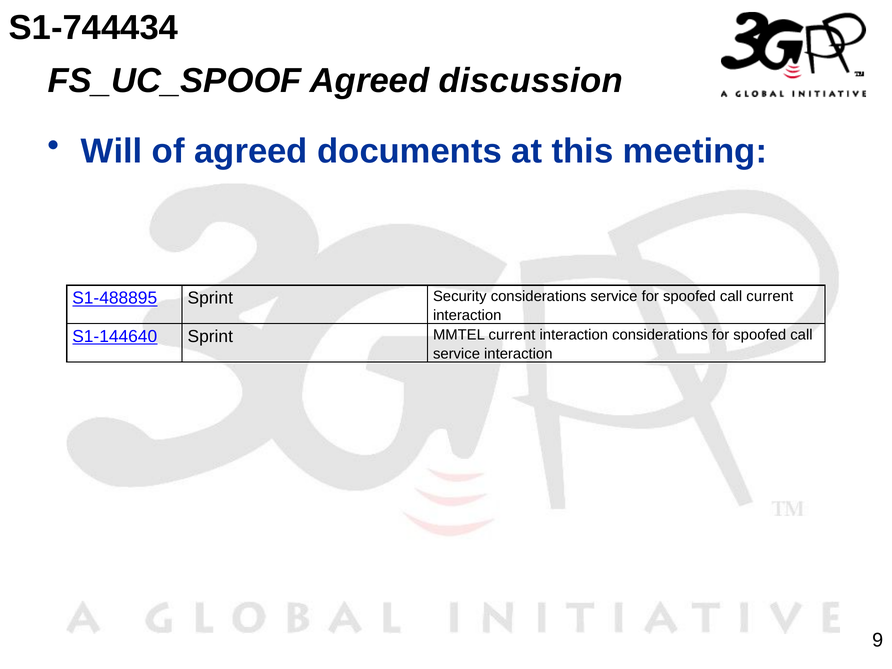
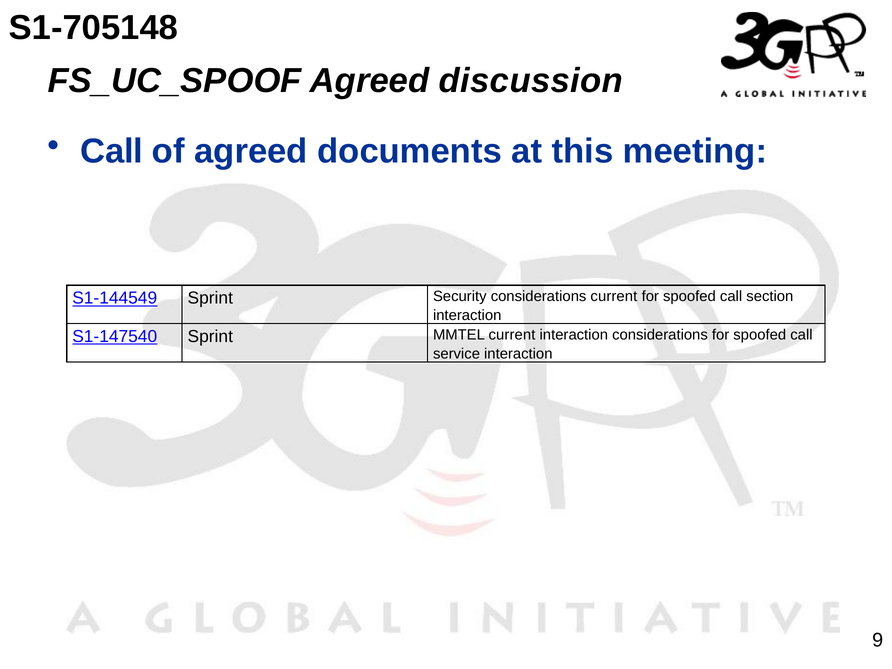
S1-744434: S1-744434 -> S1-705148 (93, 28)
Will: Will -> Call (112, 151)
S1-488895: S1-488895 -> S1-144549 (115, 298)
considerations service: service -> current (614, 296)
call current: current -> section (770, 296)
S1-144640: S1-144640 -> S1-147540 (115, 337)
